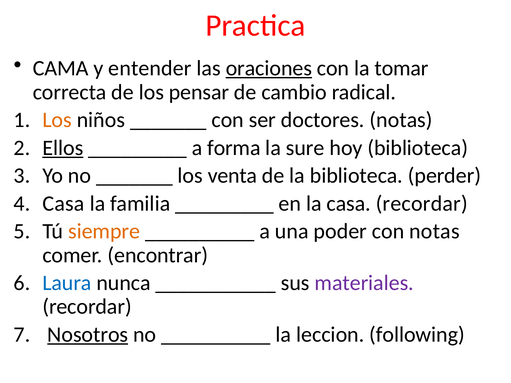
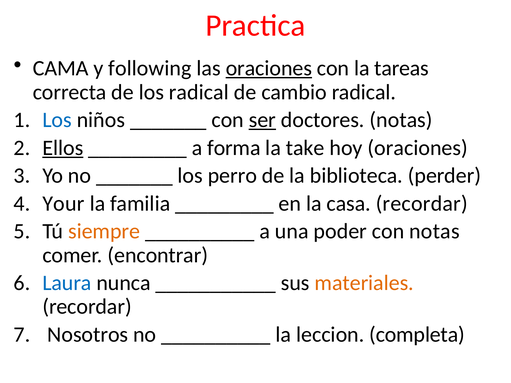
entender: entender -> following (150, 68)
tomar: tomar -> tareas (402, 68)
los pensar: pensar -> radical (199, 92)
Los colour: orange -> blue (57, 120)
ser underline: none -> present (262, 120)
sure: sure -> take (305, 148)
hoy biblioteca: biblioteca -> oraciones (418, 148)
venta: venta -> perro (232, 176)
Casa: Casa -> Your (63, 204)
materiales colour: purple -> orange (364, 283)
Nosotros underline: present -> none (88, 335)
following: following -> completa (417, 335)
